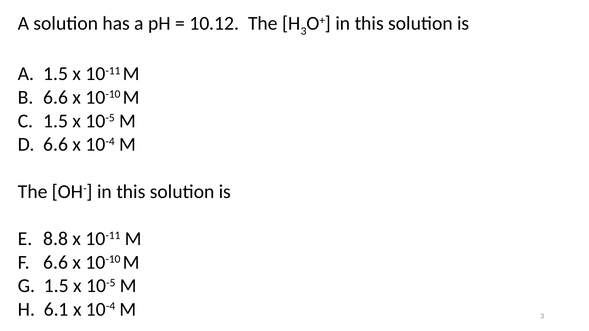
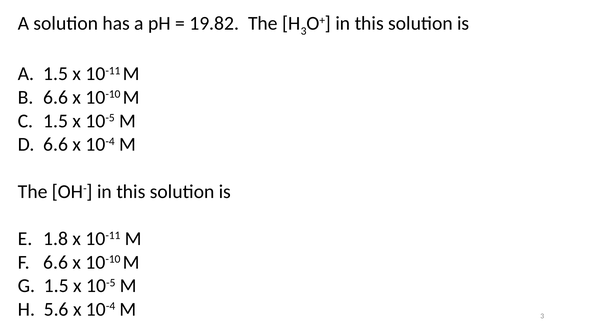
10.12: 10.12 -> 19.82 (214, 24)
8.8: 8.8 -> 1.8 (56, 239)
6.1: 6.1 -> 5.6 (56, 310)
